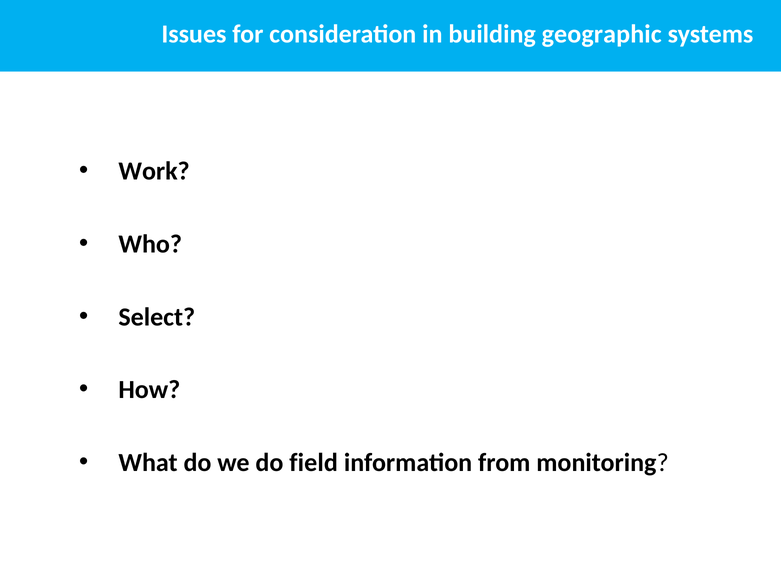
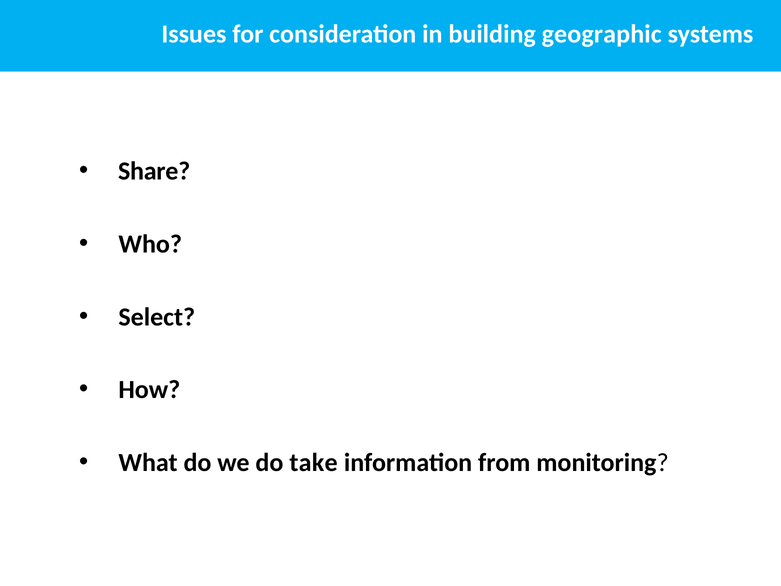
Work: Work -> Share (154, 171)
field: field -> take (314, 463)
